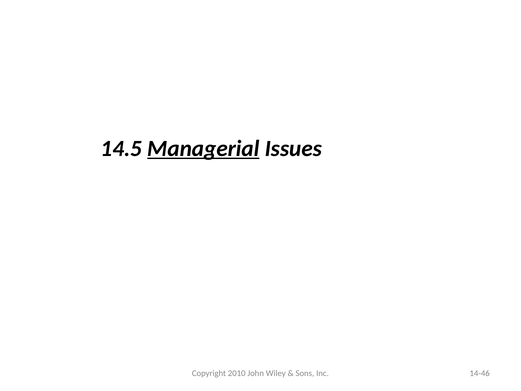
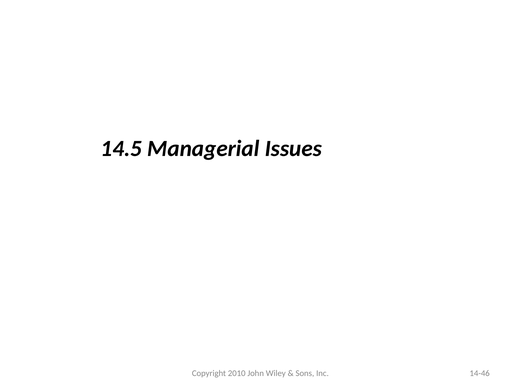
Managerial underline: present -> none (203, 148)
